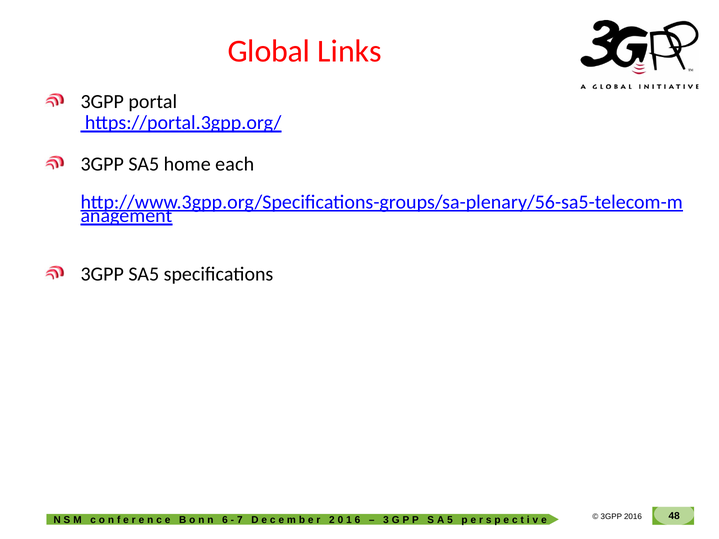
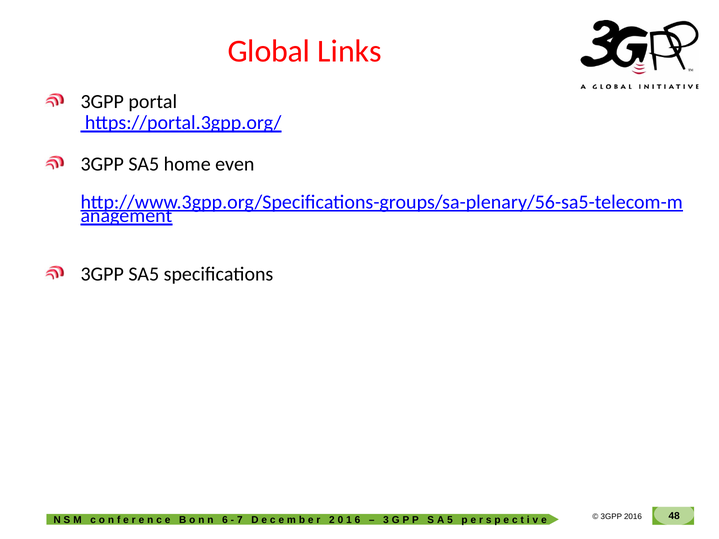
each: each -> even (235, 164)
